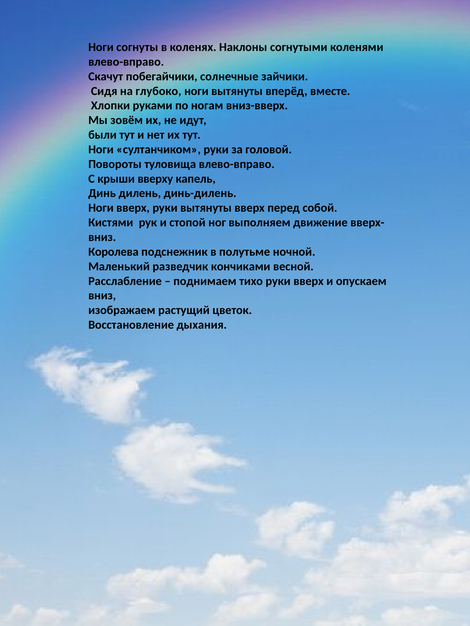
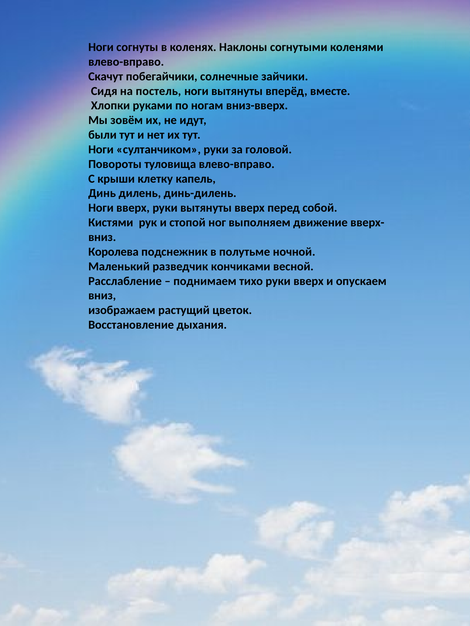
глубоко: глубоко -> постель (158, 91)
вверху: вверху -> клетку (155, 179)
